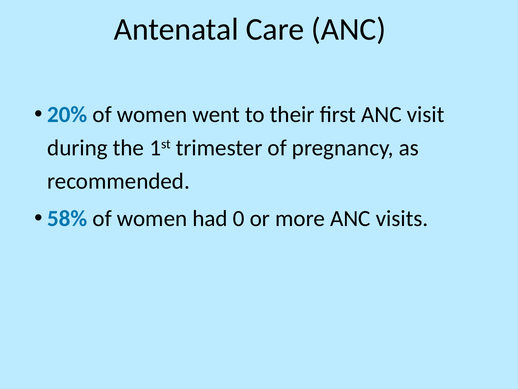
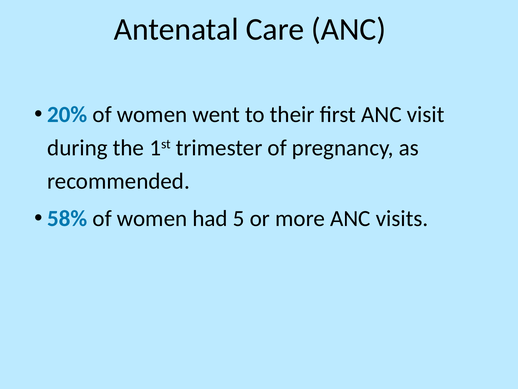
0: 0 -> 5 (239, 218)
